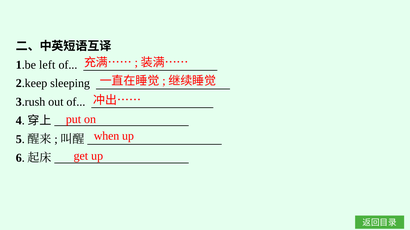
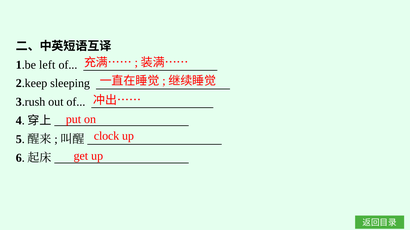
when: when -> clock (107, 136)
